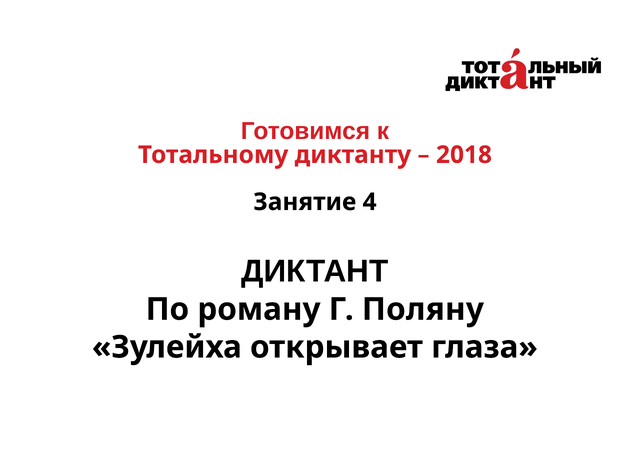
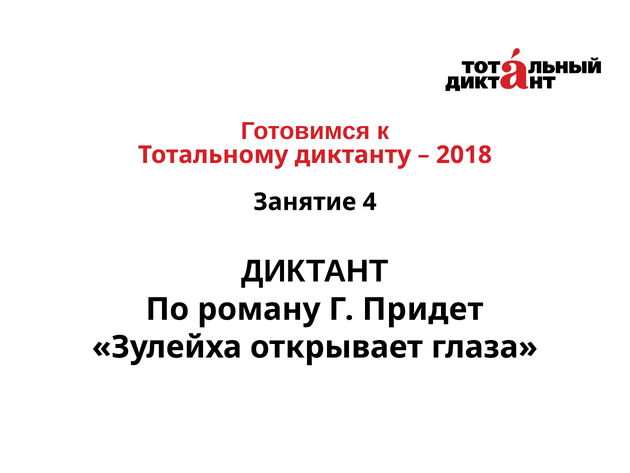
Поляну: Поляну -> Придет (423, 309)
